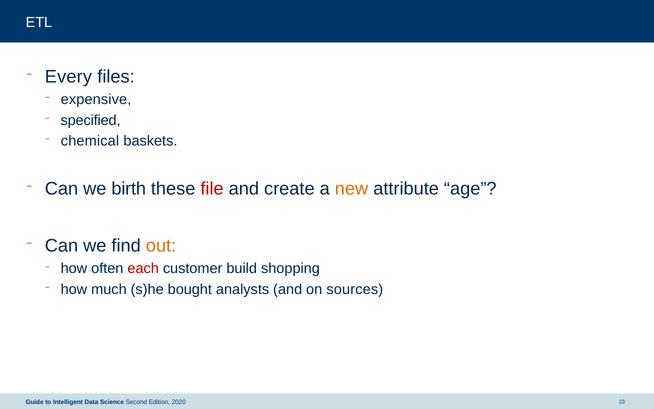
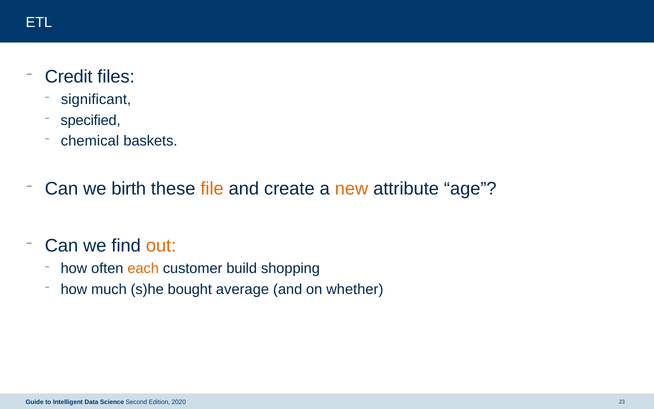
Every: Every -> Credit (69, 77)
expensive: expensive -> significant (96, 99)
file colour: red -> orange (212, 189)
each colour: red -> orange (143, 269)
analysts: analysts -> average (243, 289)
sources: sources -> whether (355, 289)
